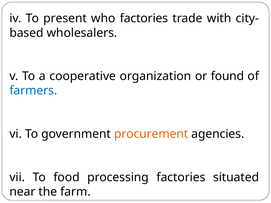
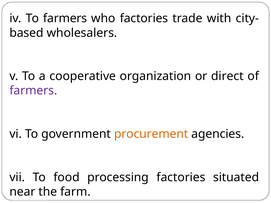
To present: present -> farmers (65, 18)
found: found -> direct (227, 76)
farmers colour: blue -> purple (33, 91)
